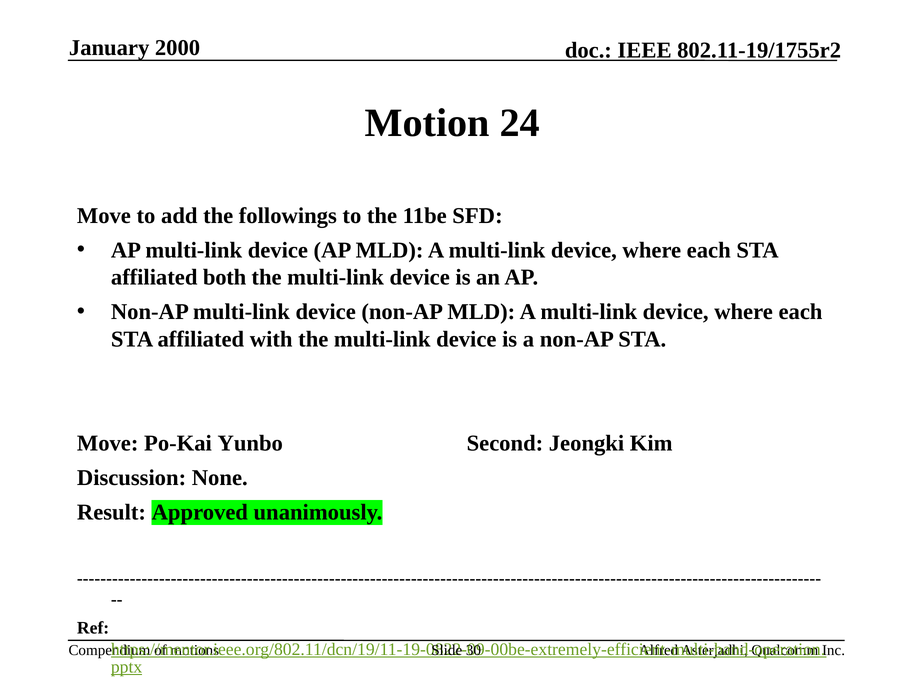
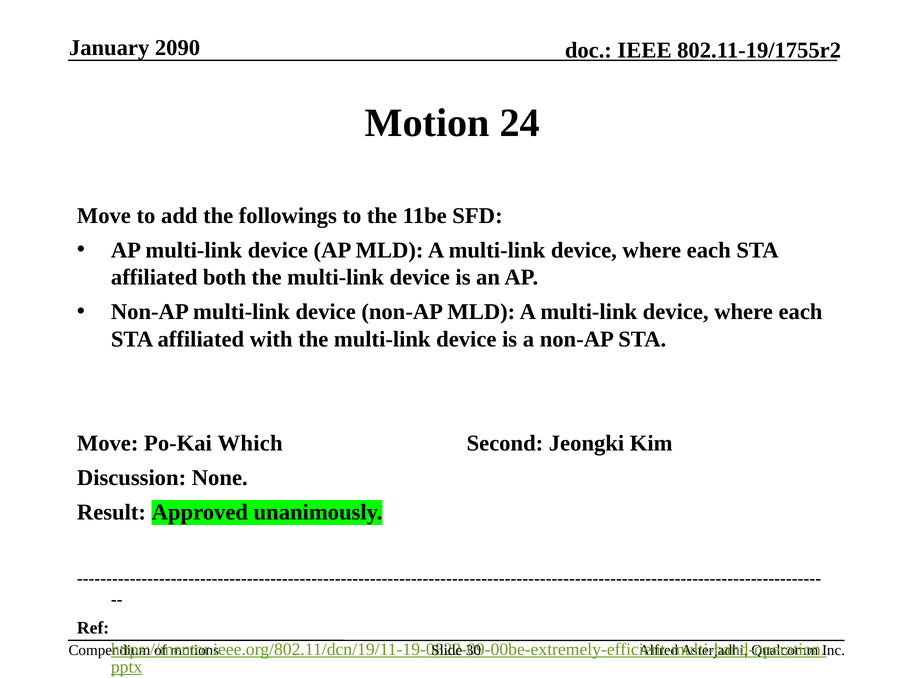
2000: 2000 -> 2090 (178, 48)
Yunbo: Yunbo -> Which (250, 444)
